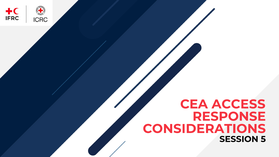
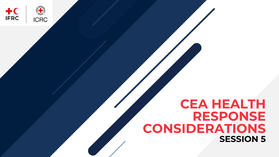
ACCESS: ACCESS -> HEALTH (239, 104)
